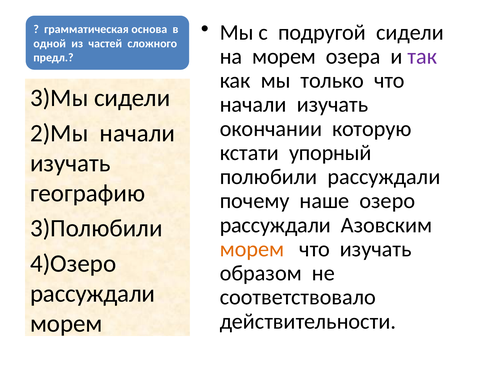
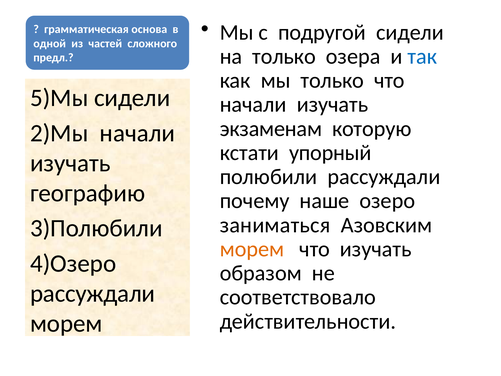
на морем: морем -> только (284, 56)
так colour: purple -> blue (422, 56)
3)Мы: 3)Мы -> 5)Мы (59, 98)
окончании: окончании -> экзаменам (271, 129)
рассуждали: рассуждали -> заниматься (275, 225)
